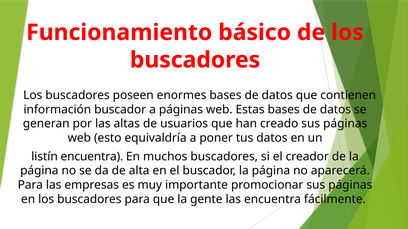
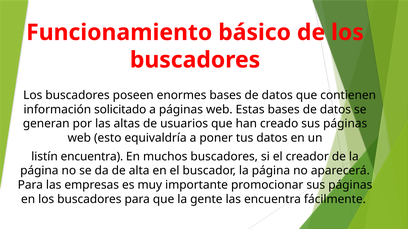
información buscador: buscador -> solicitado (120, 110)
